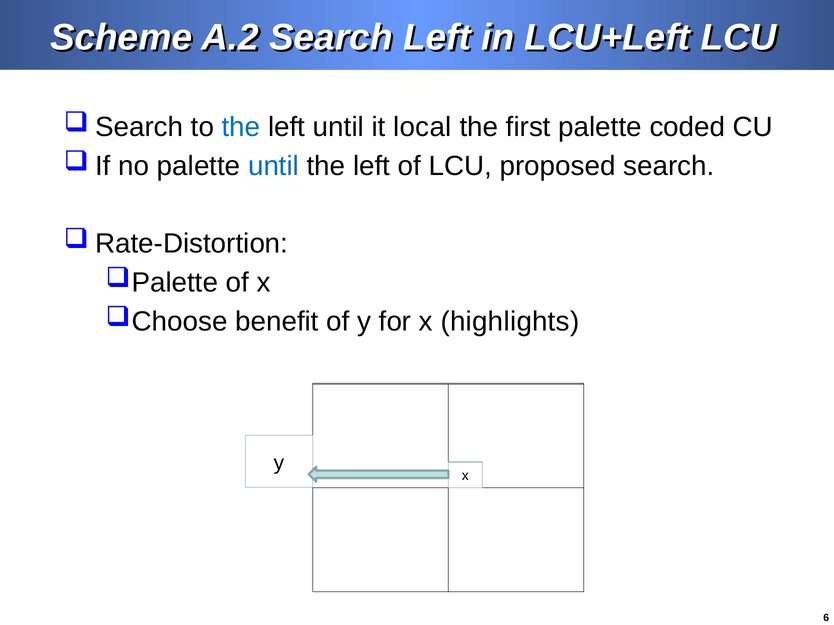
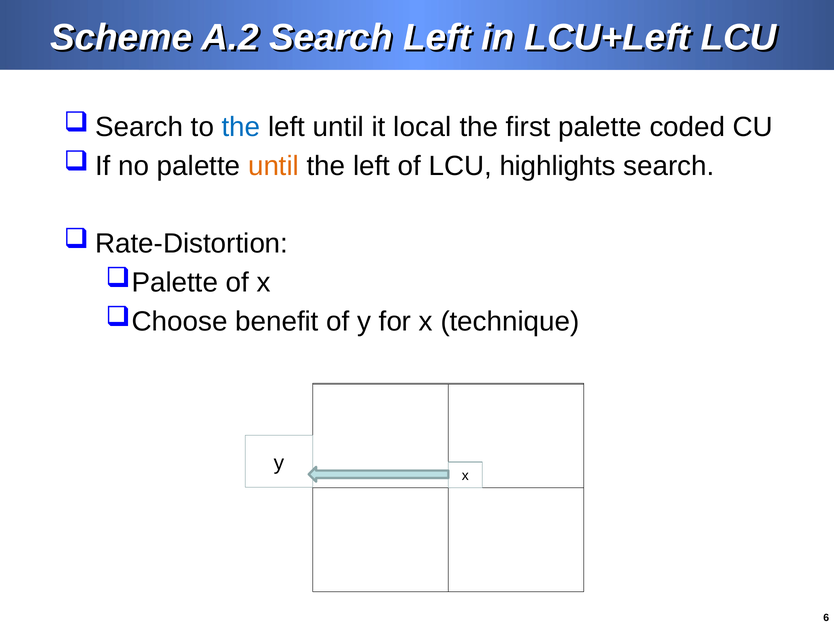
until colour: blue -> orange (274, 166)
proposed: proposed -> highlights (558, 166)
highlights: highlights -> technique (510, 322)
